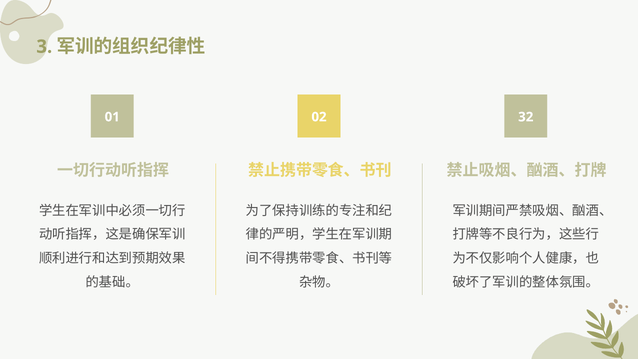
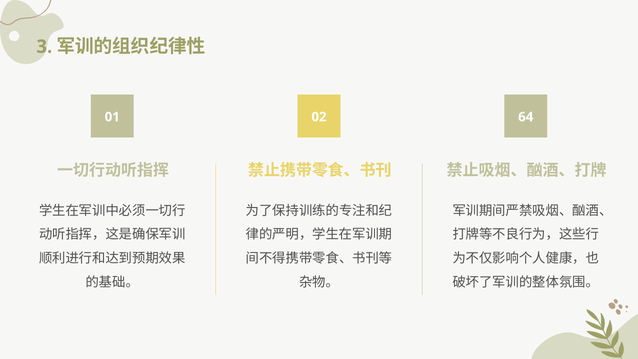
32: 32 -> 64 (526, 117)
